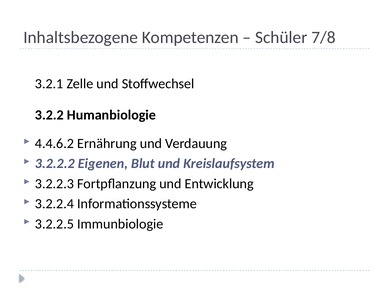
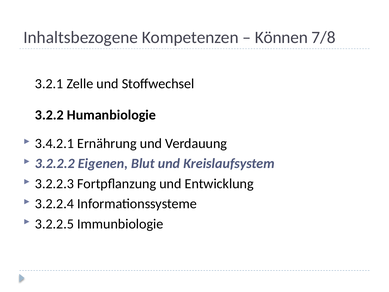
Schüler: Schüler -> Können (281, 37)
4.4.6.2: 4.4.6.2 -> 3.4.2.1 (54, 143)
